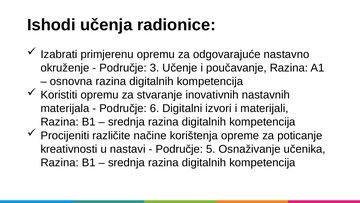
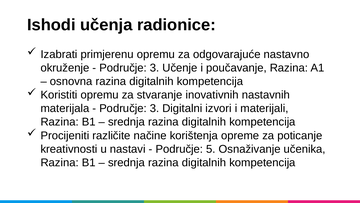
6: 6 -> 3 (155, 108)
